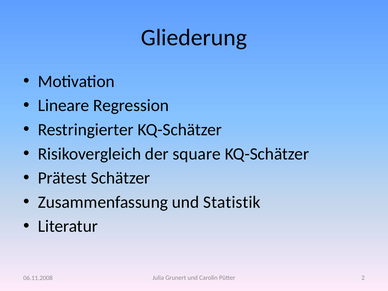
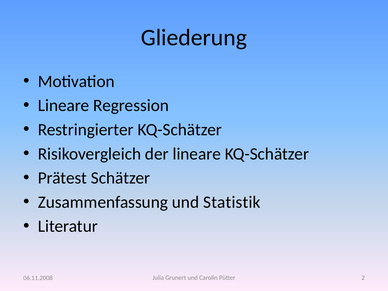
der square: square -> lineare (197, 154)
